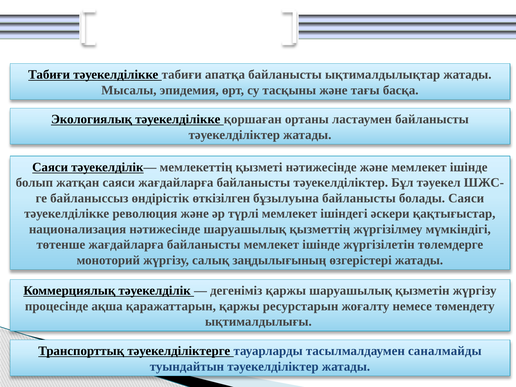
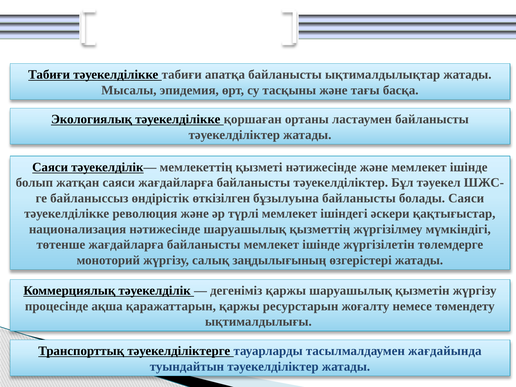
саналмайды: саналмайды -> жағдайында (445, 351)
